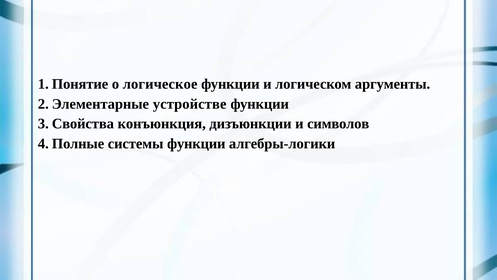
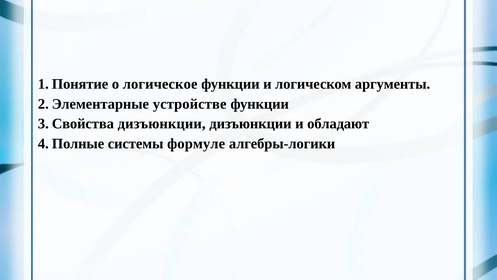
конъюнкция: конъюнкция -> дизъюнкции (162, 124)
символов: символов -> обладают (338, 124)
системы функции: функции -> формуле (196, 144)
